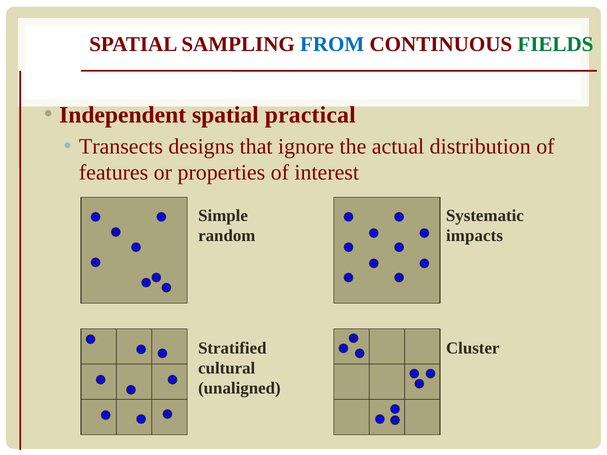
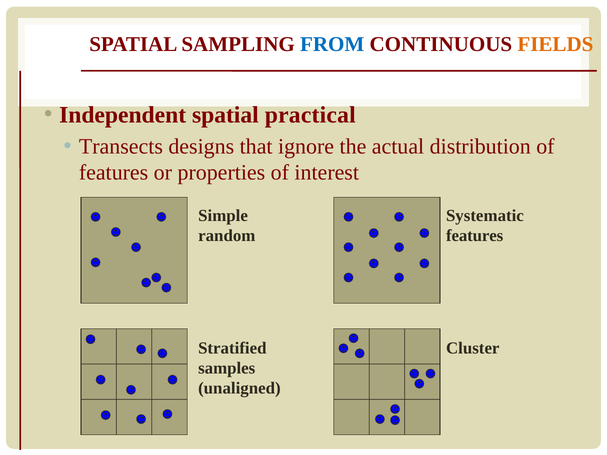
FIELDS colour: green -> orange (555, 44)
impacts: impacts -> features (475, 236)
cultural: cultural -> samples (227, 368)
